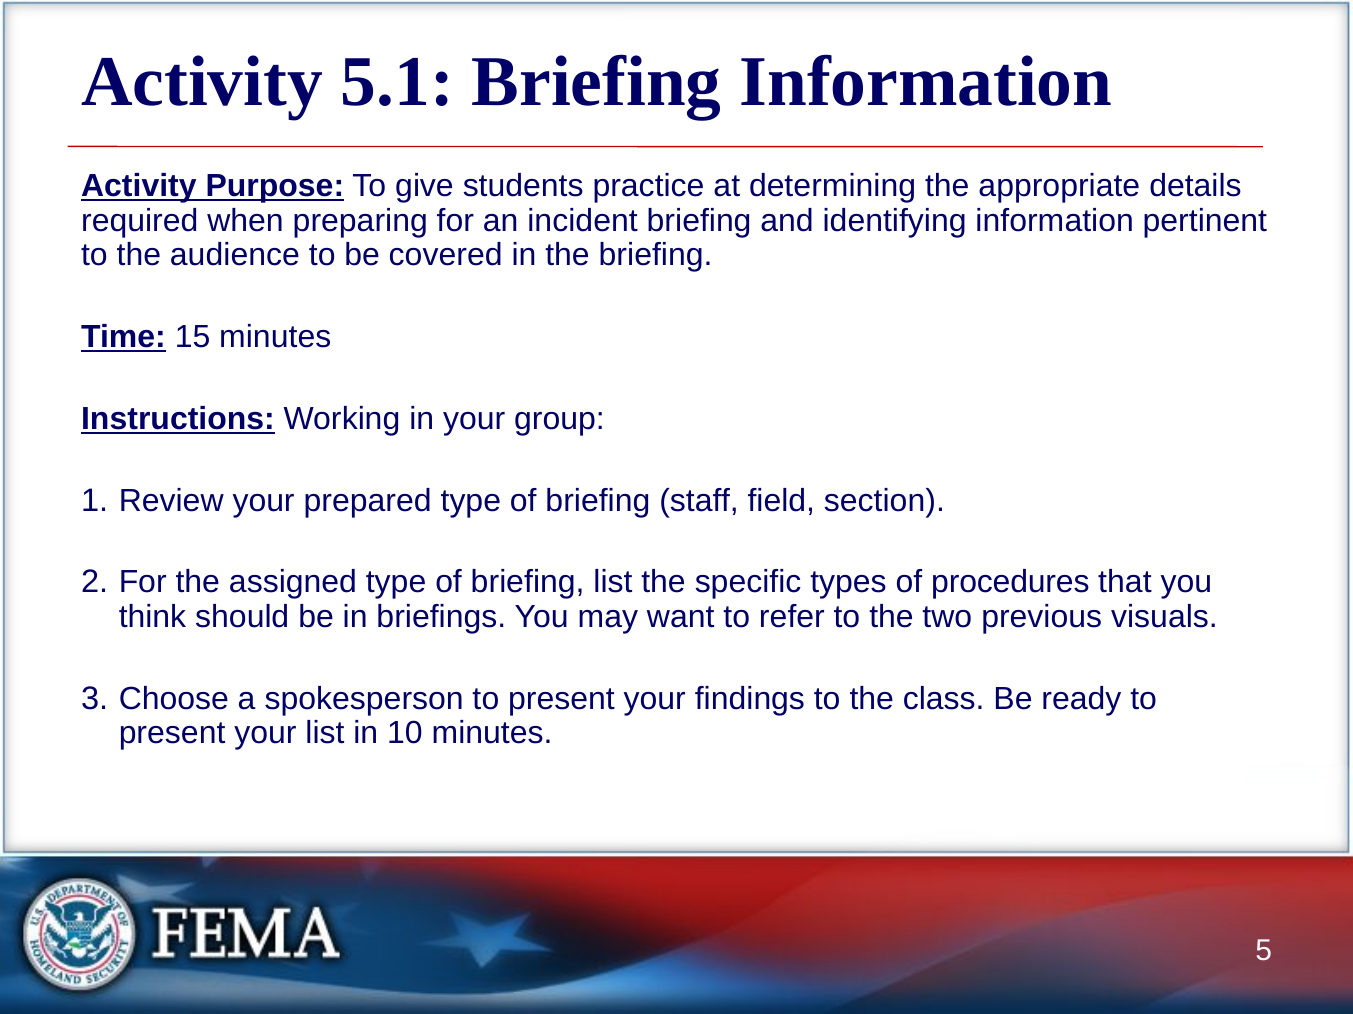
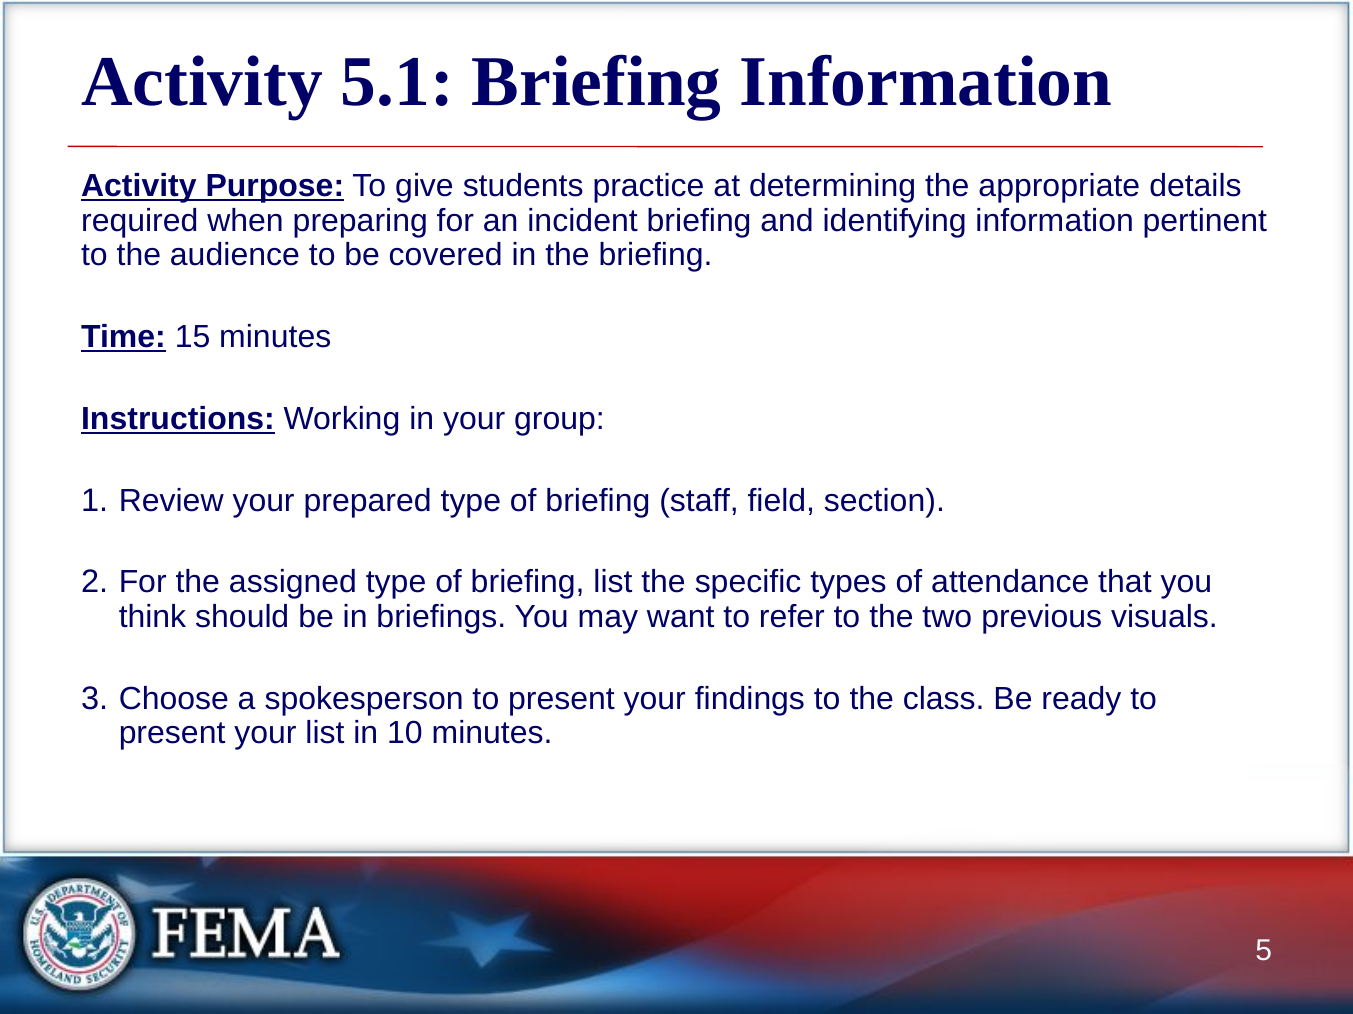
procedures: procedures -> attendance (1010, 583)
